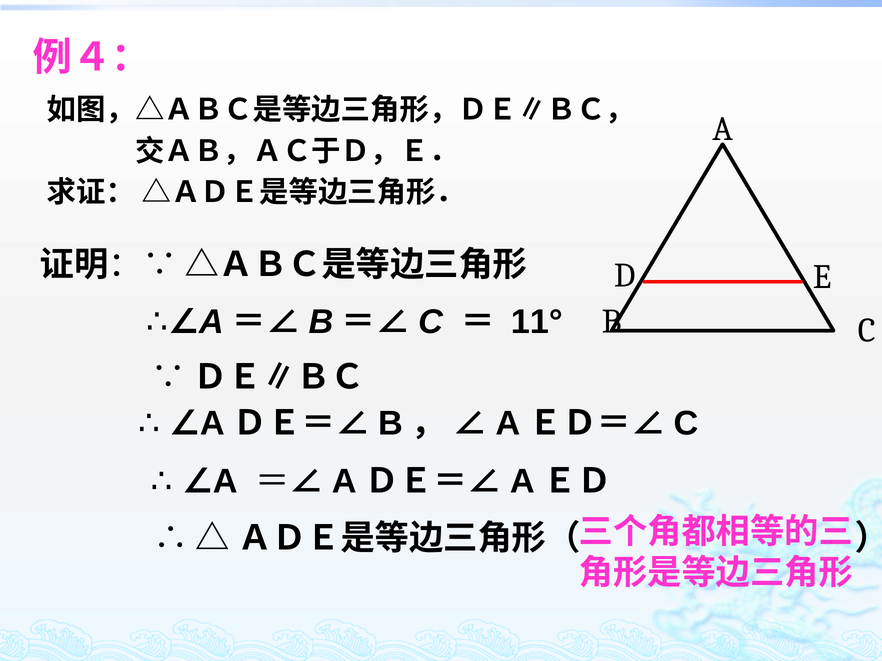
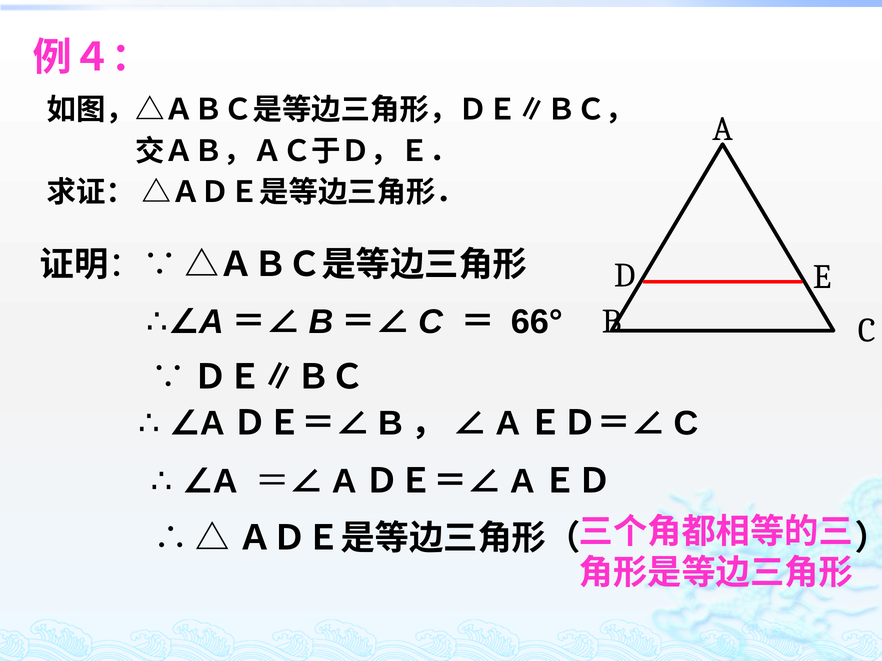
11°: 11° -> 66° (537, 322)
